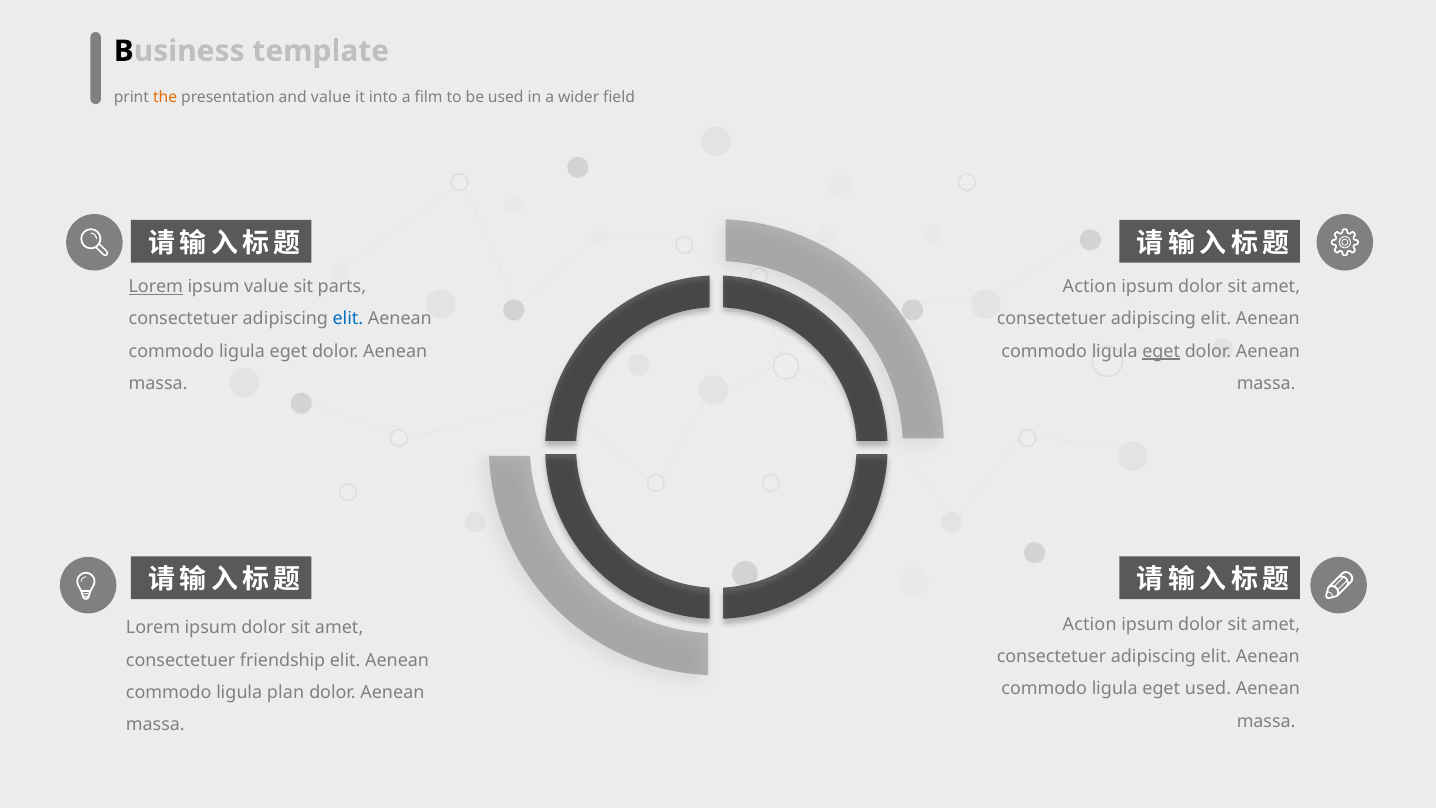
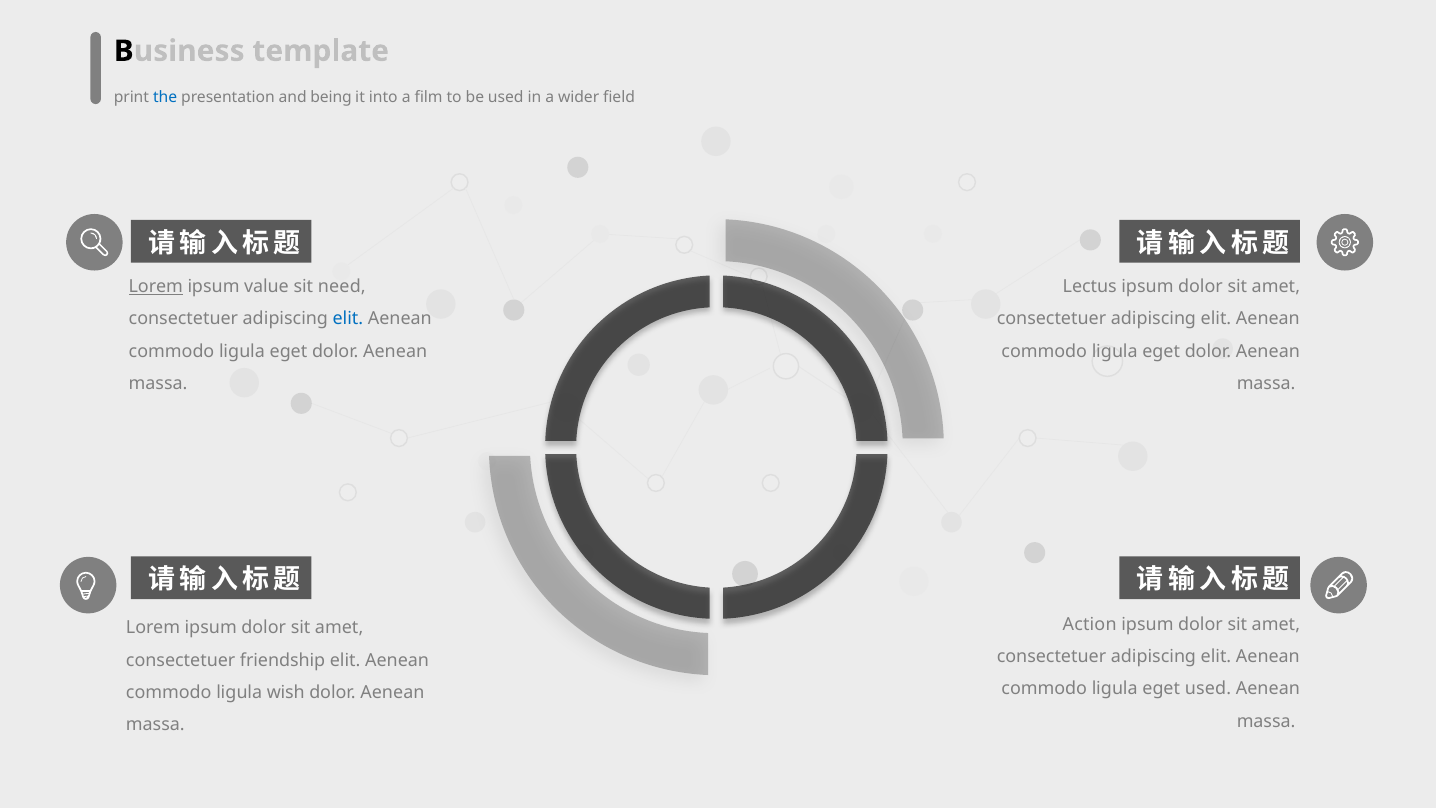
the colour: orange -> blue (165, 98)
and value: value -> being (331, 98)
parts: parts -> need (342, 287)
Action: Action -> Lectus (1090, 287)
eget underline: present -> none (1161, 351)
plan: plan -> wish (286, 692)
